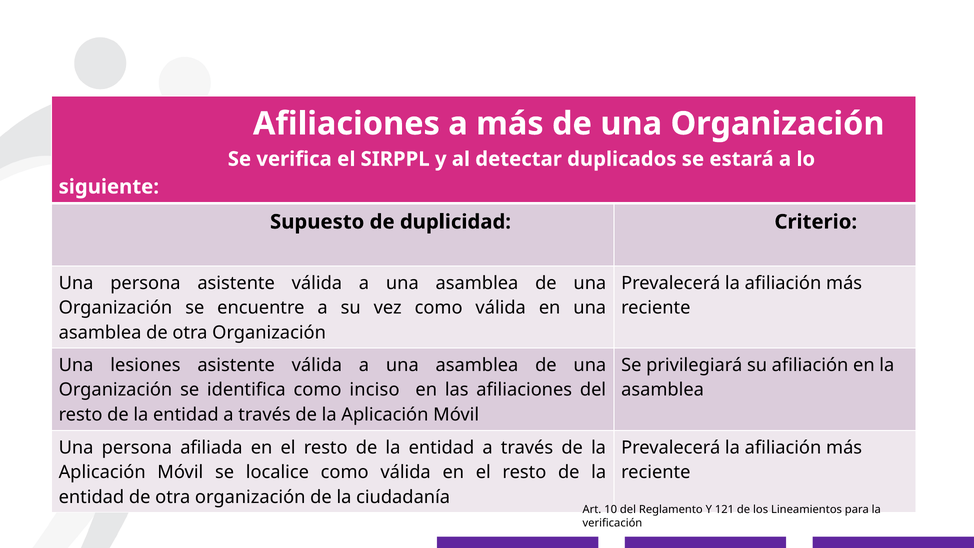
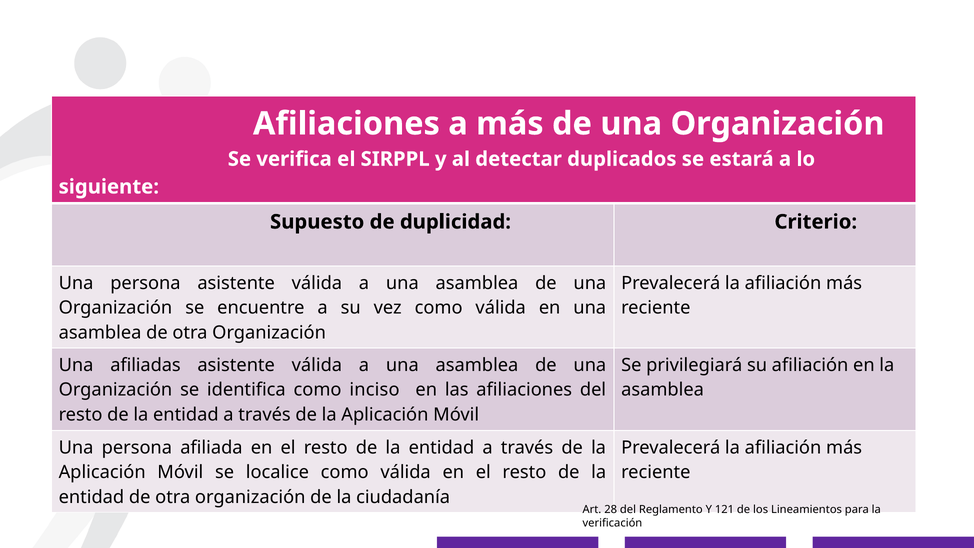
lesiones: lesiones -> afiliadas (145, 365)
10: 10 -> 28 (611, 510)
